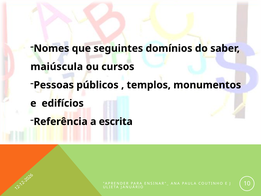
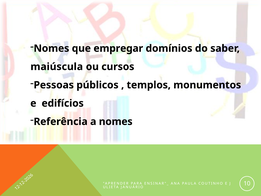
seguintes: seguintes -> empregar (118, 48)
a escrita: escrita -> nomes (116, 121)
